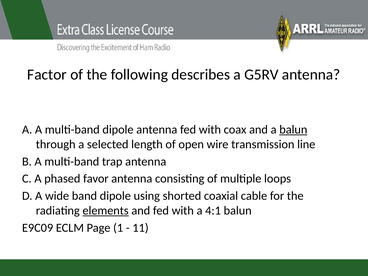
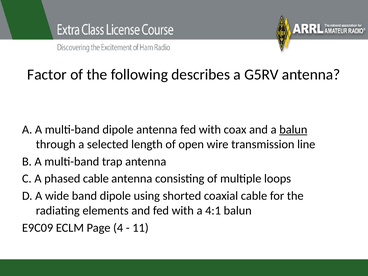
phased favor: favor -> cable (96, 179)
elements underline: present -> none (106, 211)
1: 1 -> 4 (118, 228)
